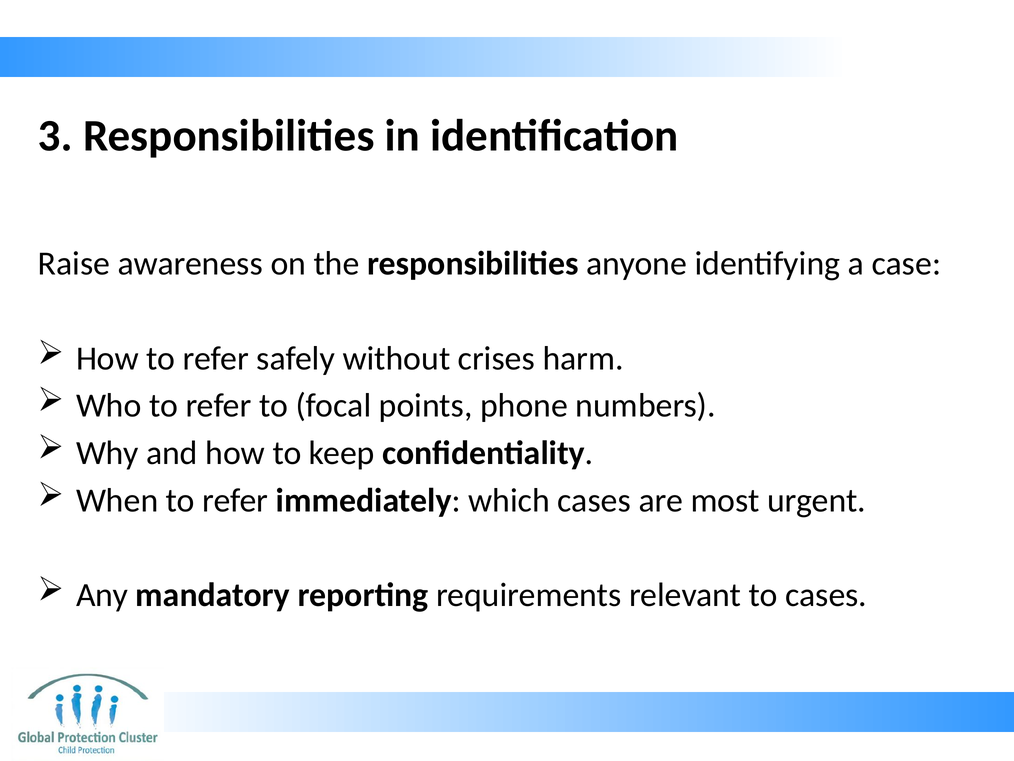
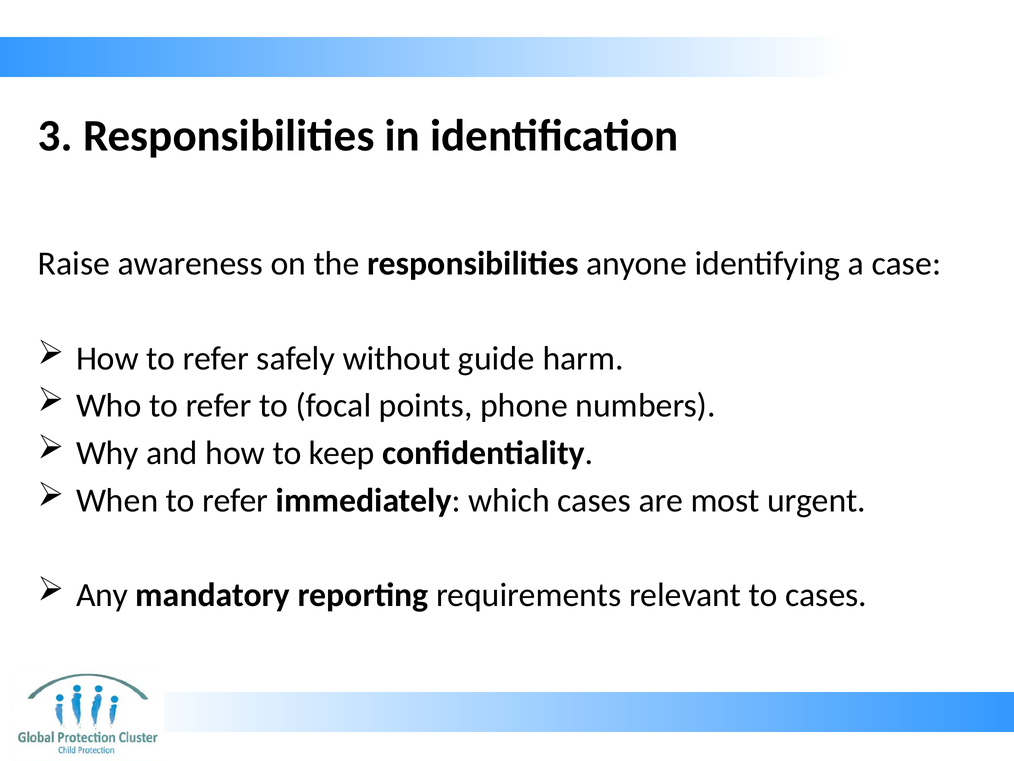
crises: crises -> guide (496, 358)
